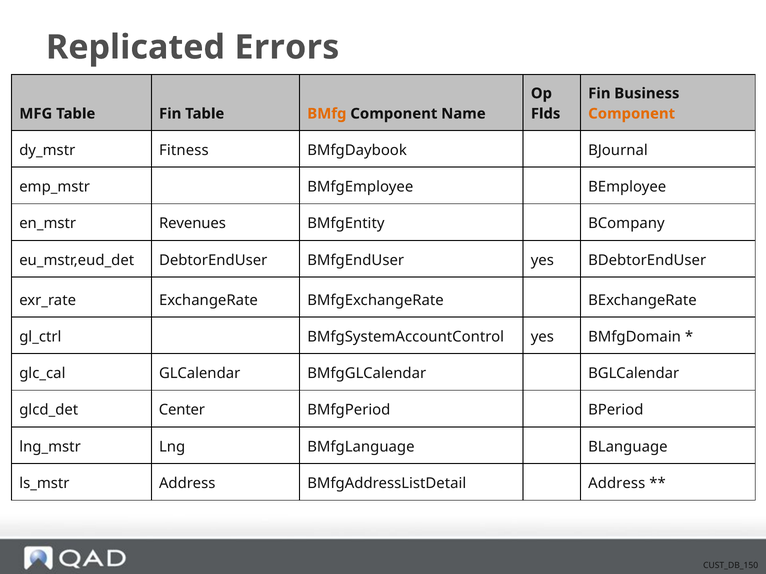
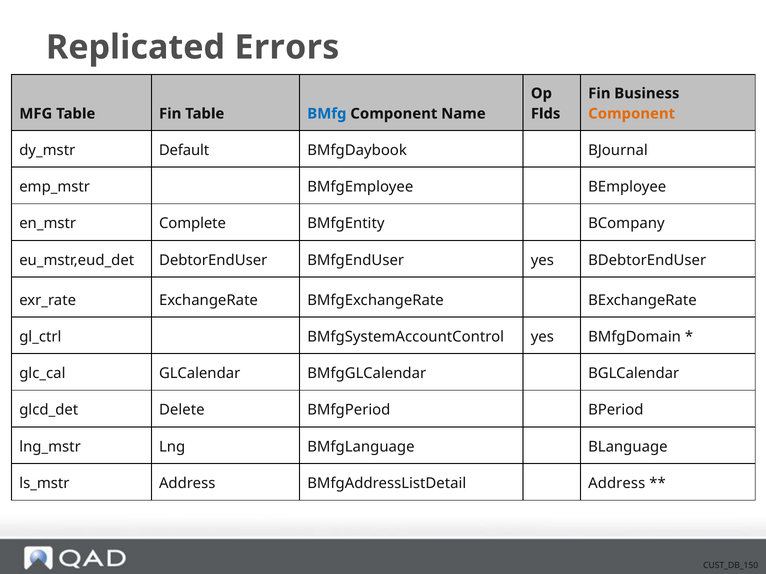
BMfg colour: orange -> blue (327, 114)
Fitness: Fitness -> Default (184, 150)
Revenues: Revenues -> Complete (192, 224)
Center: Center -> Delete (182, 410)
